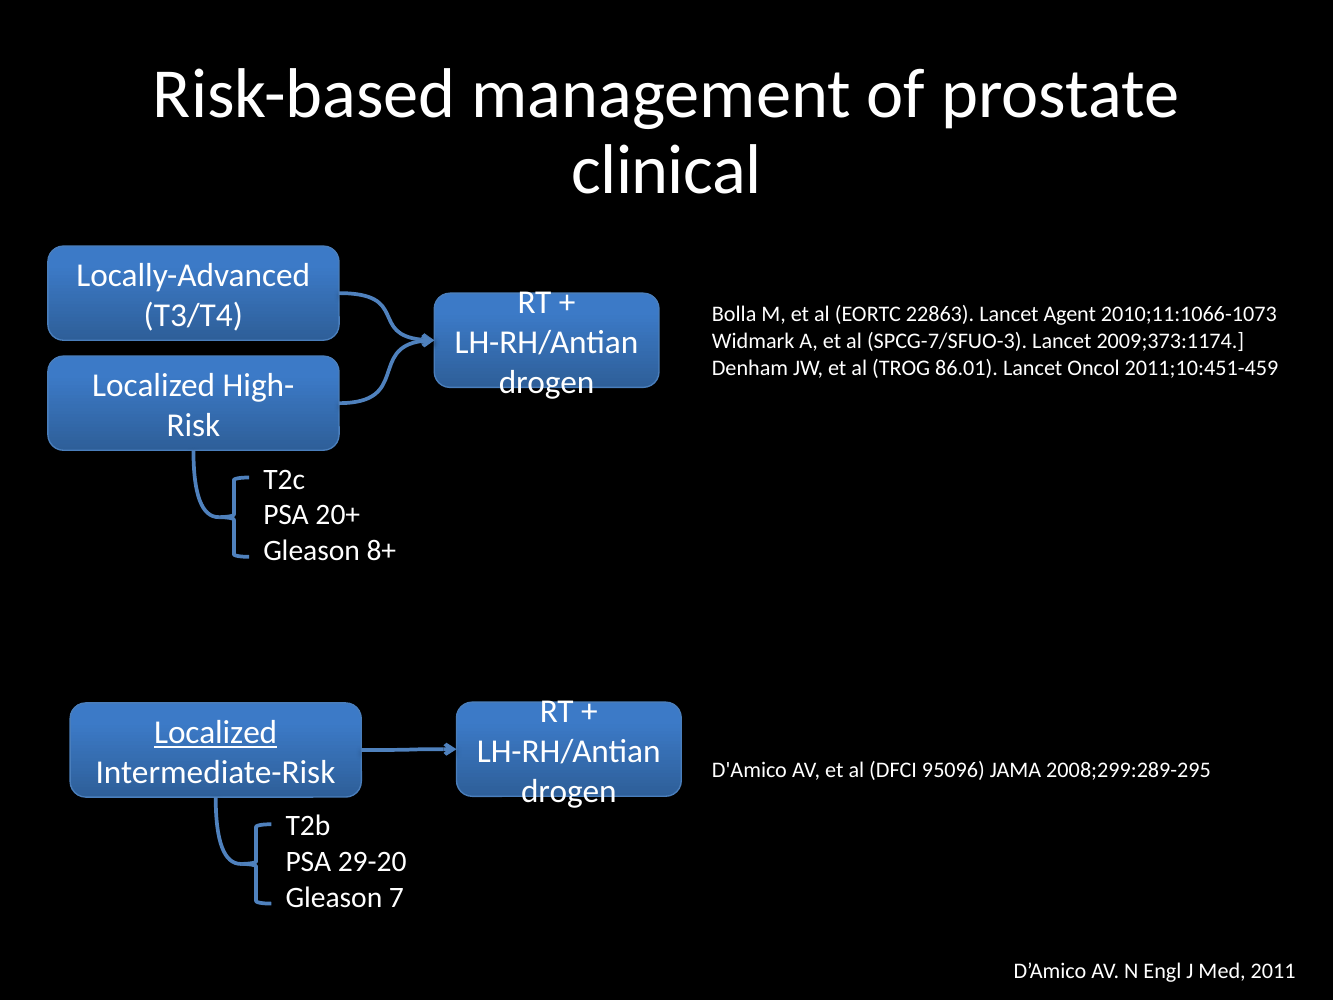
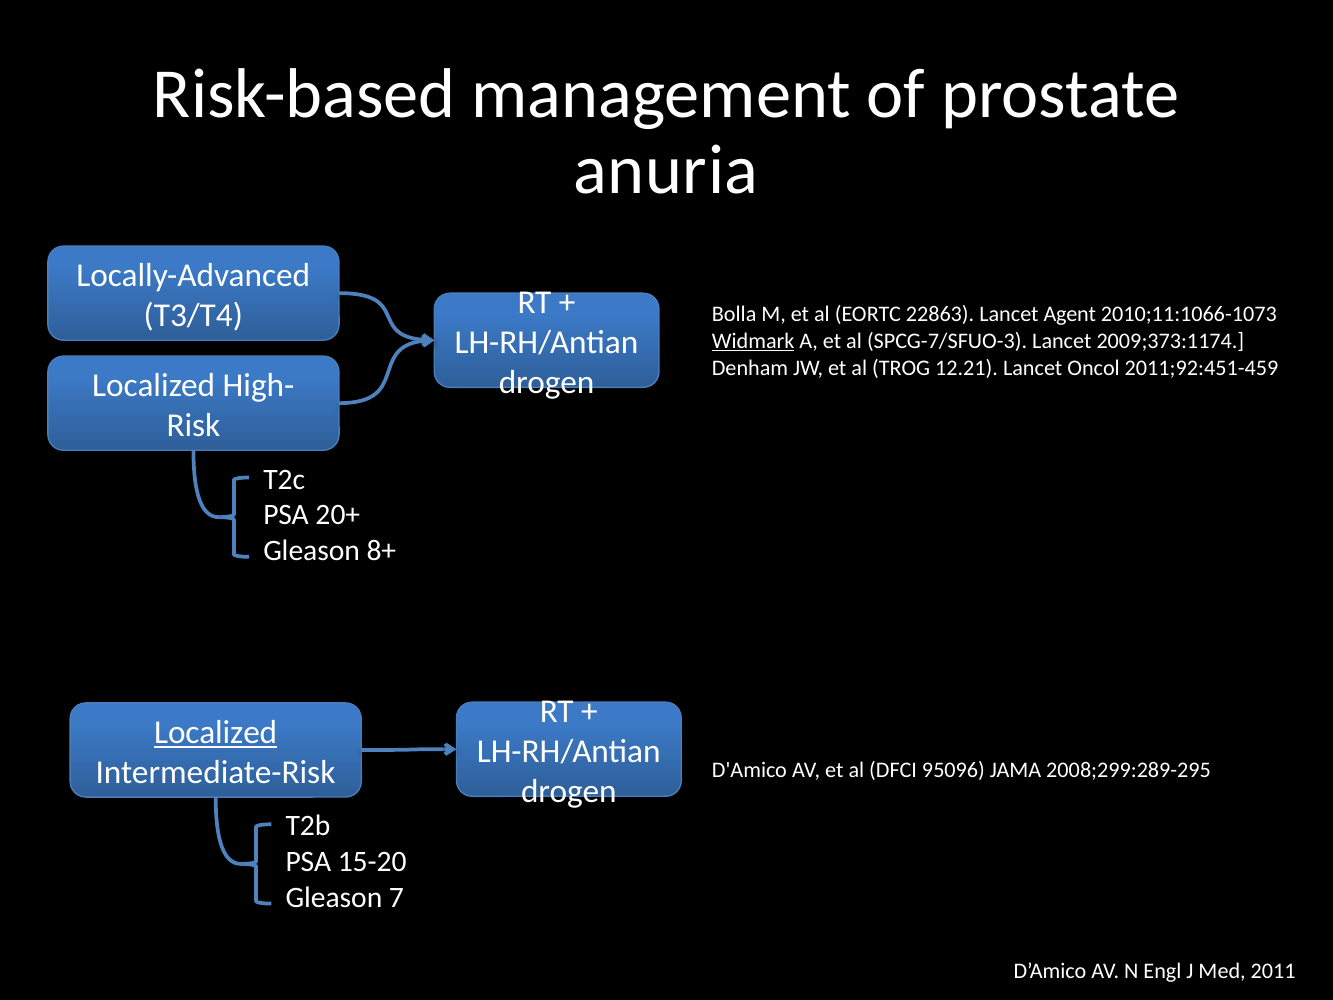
clinical: clinical -> anuria (666, 170)
Widmark underline: none -> present (753, 341)
86.01: 86.01 -> 12.21 (967, 368)
2011;10:451-459: 2011;10:451-459 -> 2011;92:451-459 (1202, 368)
29-20: 29-20 -> 15-20 (372, 862)
